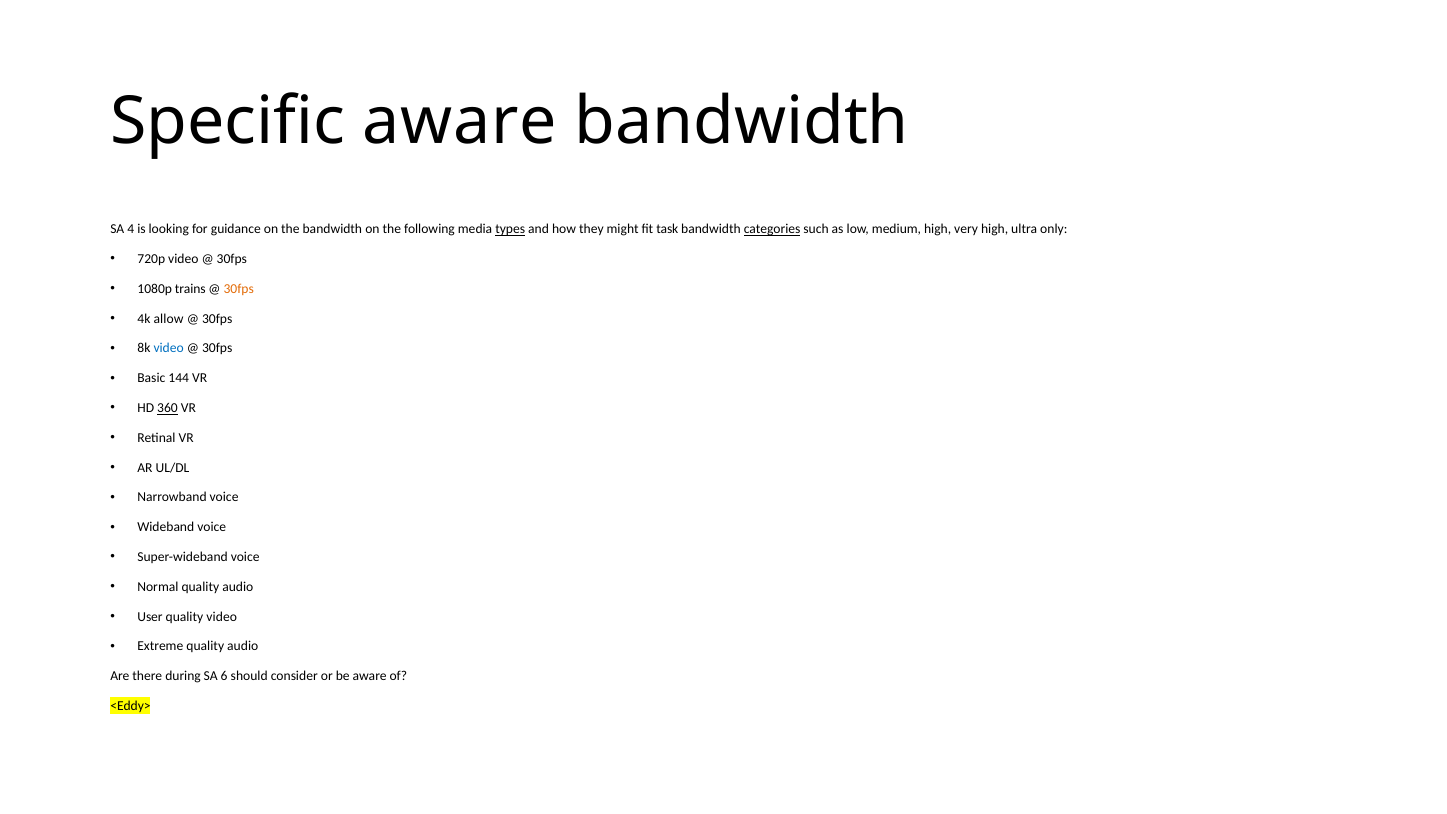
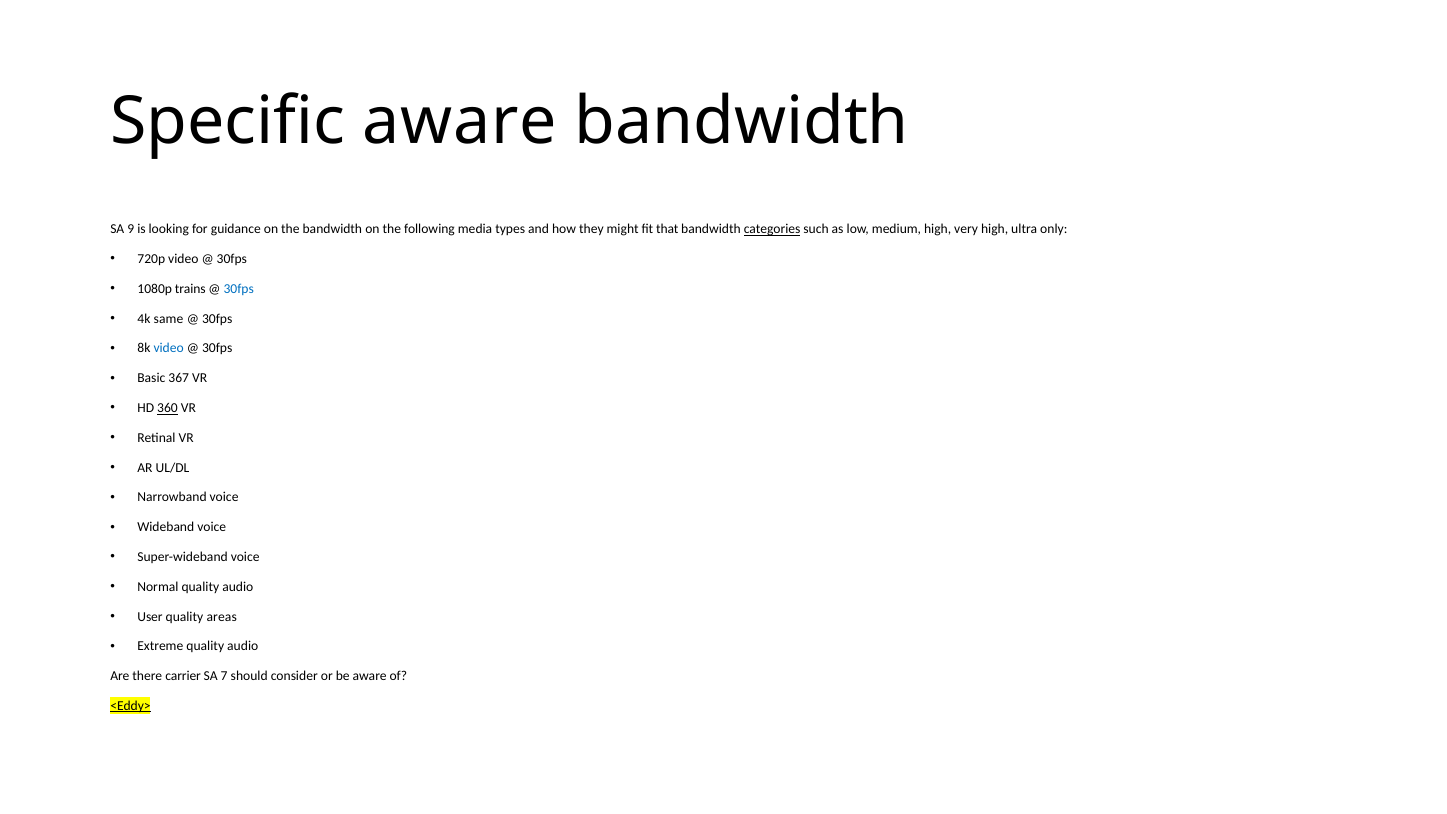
4: 4 -> 9 (131, 229)
types underline: present -> none (510, 229)
task: task -> that (667, 229)
30fps colour: orange -> blue (239, 289)
allow: allow -> same (169, 319)
144: 144 -> 367 (179, 378)
quality video: video -> areas (222, 616)
during: during -> carrier (183, 676)
6: 6 -> 7 (224, 676)
<Eddy> underline: none -> present (130, 706)
